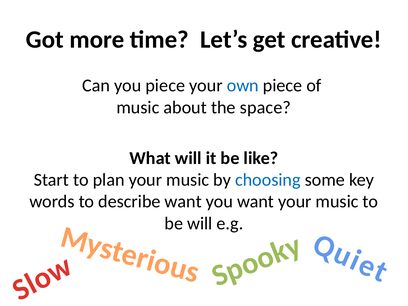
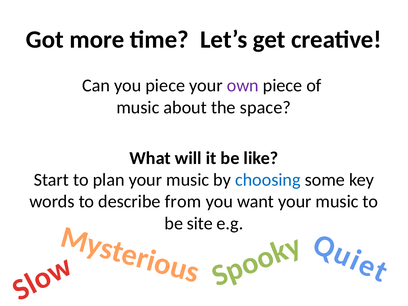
own colour: blue -> purple (243, 86)
describe want: want -> from (183, 202)
be will: will -> site (200, 223)
